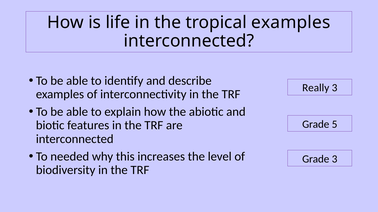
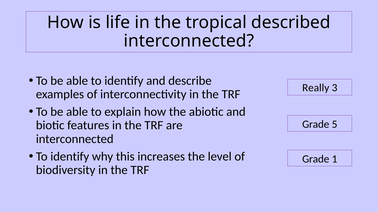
tropical examples: examples -> described (291, 22)
needed: needed -> identify (70, 157)
Grade 3: 3 -> 1 (335, 159)
